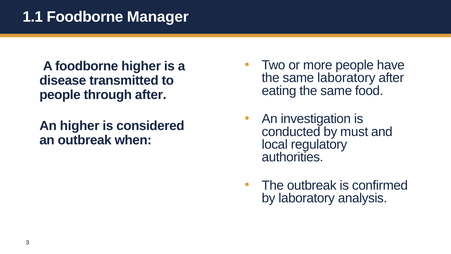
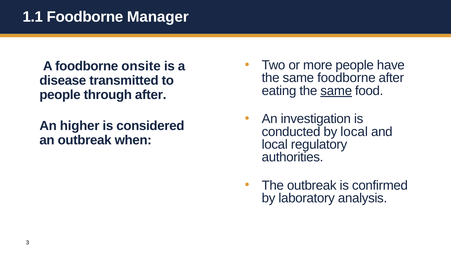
foodborne higher: higher -> onsite (141, 66)
same laboratory: laboratory -> foodborne (346, 78)
same underline: none -> present (336, 91)
by must: must -> local (354, 132)
